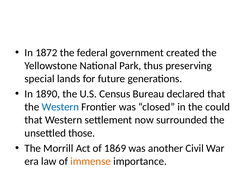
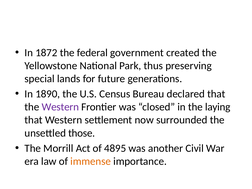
Western colour: blue -> purple (60, 107)
could: could -> laying (218, 107)
1869: 1869 -> 4895 (115, 148)
